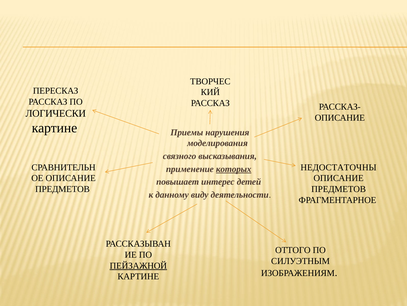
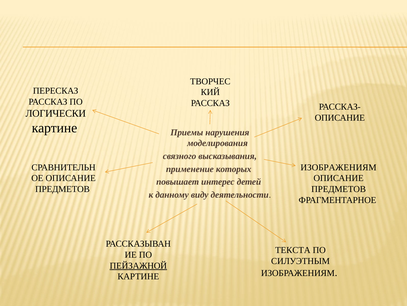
НЕДОСТАТОЧНЫ: НЕДОСТАТОЧНЫ -> ИЗОБРАЖЕНИЯМ (339, 167)
которых underline: present -> none (234, 169)
ОТТОГО: ОТТОГО -> ТЕКСТА (293, 250)
